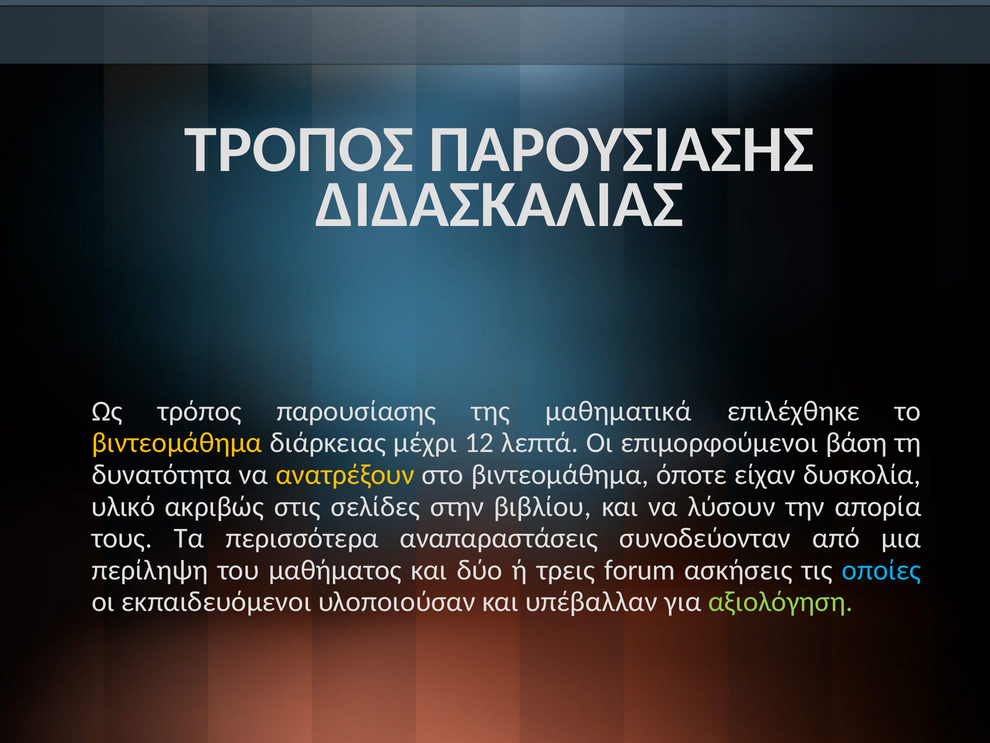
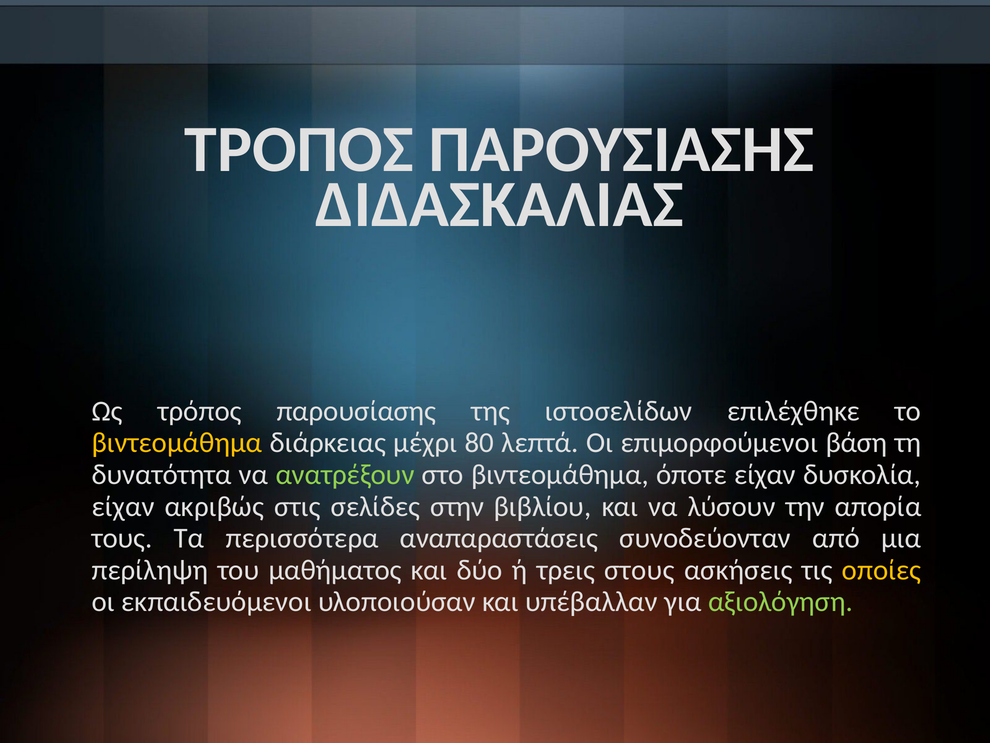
μαθηματικά: μαθηματικά -> ιστοσελίδων (619, 411)
12: 12 -> 80 (479, 443)
ανατρέξουν colour: yellow -> light green (345, 474)
υλικό: υλικό -> είχαν (123, 506)
forum: forum -> στους (640, 570)
οποίες colour: light blue -> yellow (882, 570)
